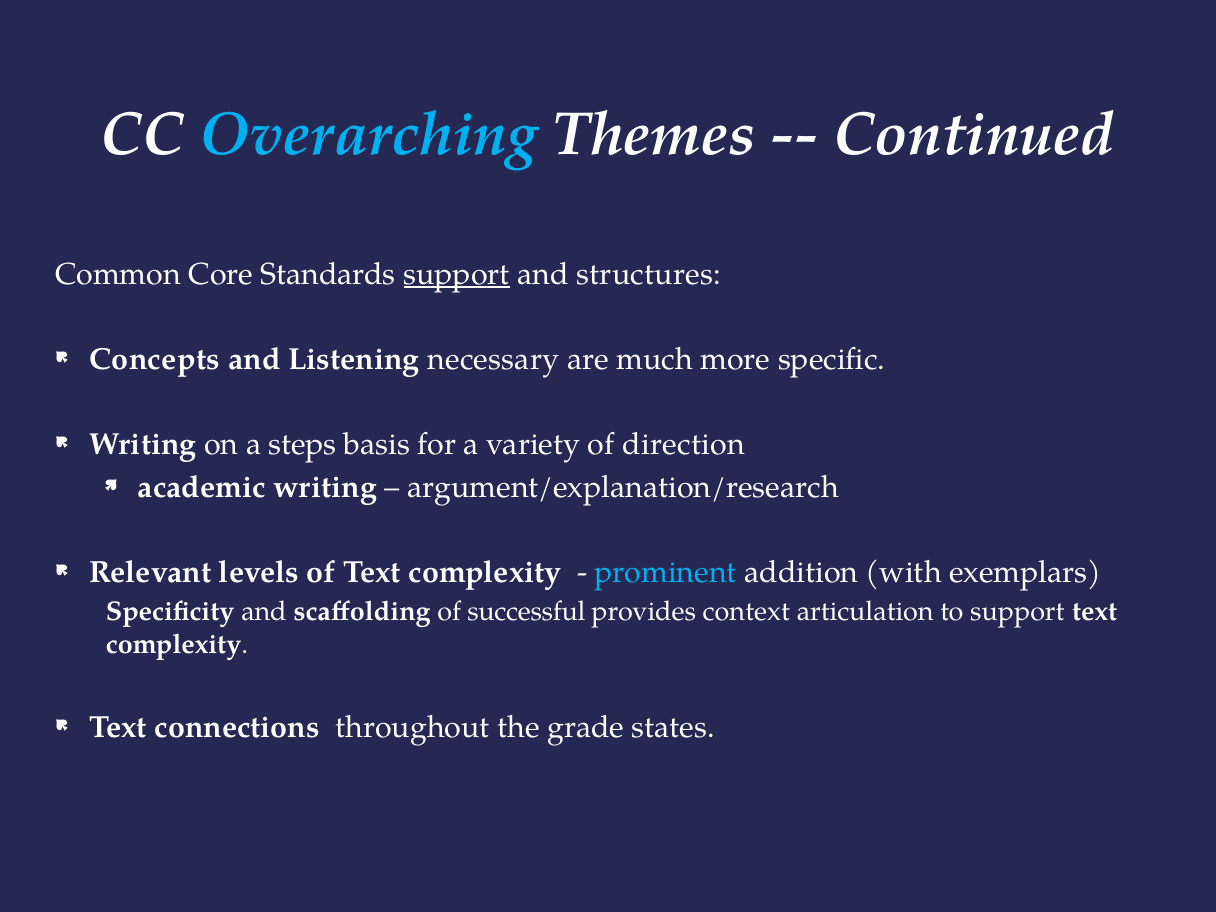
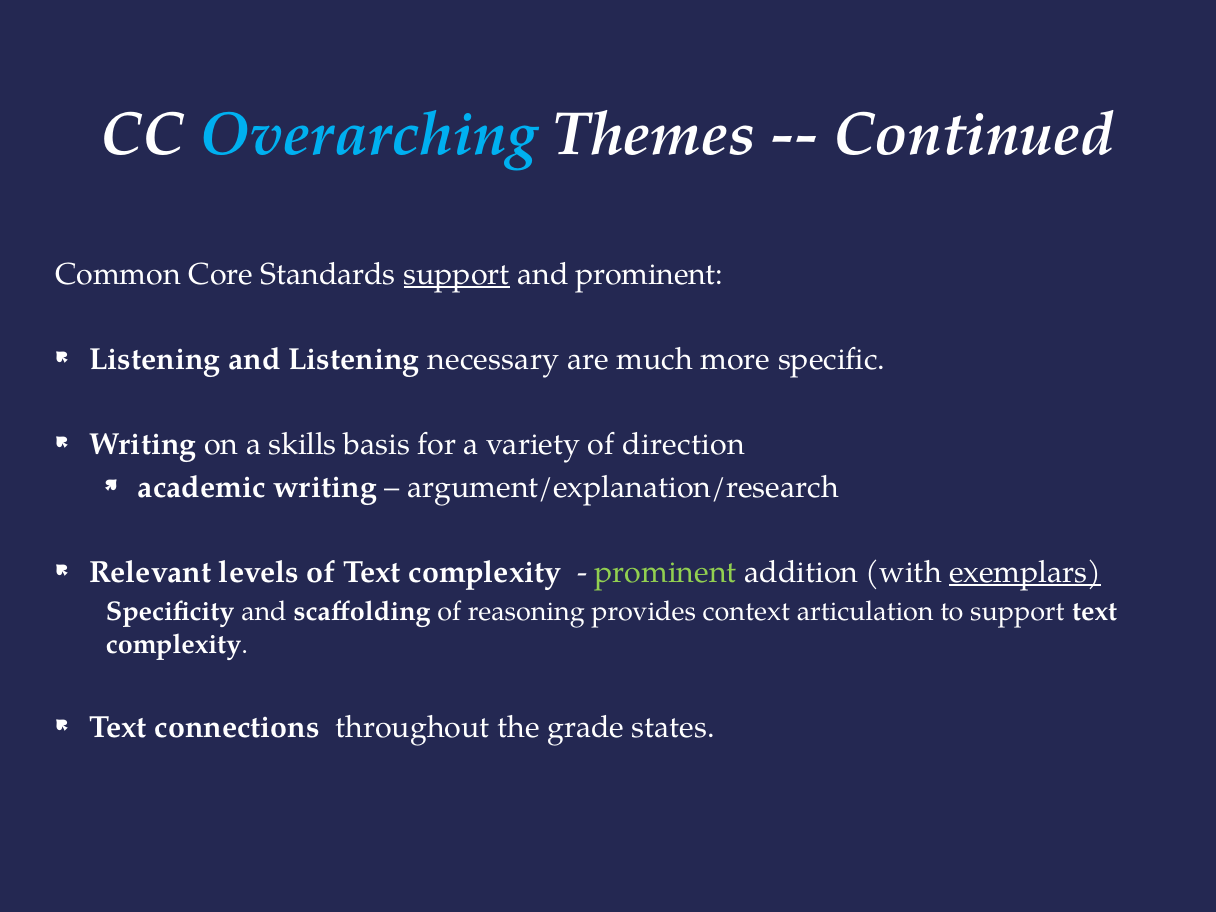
and structures: structures -> prominent (649, 274)
Concepts: Concepts -> Listening (155, 359)
steps: steps -> skills (303, 444)
prominent colour: light blue -> light green (666, 572)
exemplars underline: none -> present (1025, 572)
successful: successful -> reasoning (526, 612)
